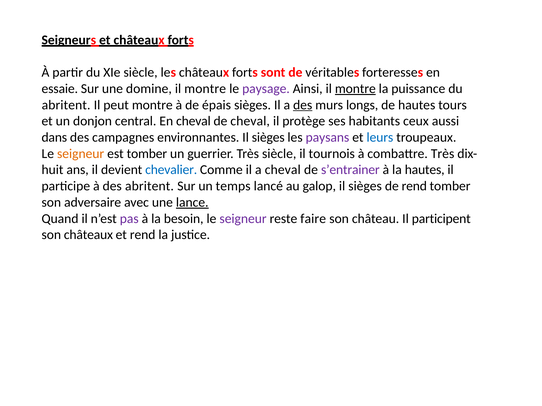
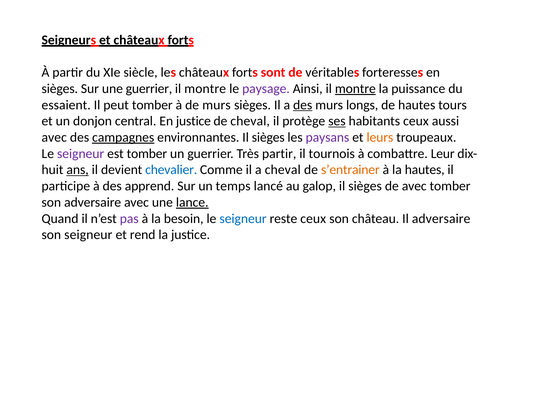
essaie: essaie -> sièges (60, 89)
une domine: domine -> guerrier (149, 89)
abritent: abritent -> essaient (66, 105)
peut montre: montre -> tomber (152, 105)
de épais: épais -> murs (216, 105)
En cheval: cheval -> justice (193, 121)
ses underline: none -> present (337, 121)
dans: dans -> avec (54, 138)
campagnes underline: none -> present (123, 138)
leurs colour: blue -> orange (380, 138)
seigneur colour: orange -> purple (81, 154)
Très siècle: siècle -> partir (279, 154)
combattre Très: Très -> Leur (443, 154)
ans underline: none -> present (78, 170)
s’entrainer colour: purple -> orange (350, 170)
des abritent: abritent -> apprend (150, 186)
de rend: rend -> avec (414, 186)
seigneur colour: purple -> blue (243, 219)
reste faire: faire -> ceux (313, 219)
Il participent: participent -> adversaire (441, 219)
son châteaux: châteaux -> seigneur (88, 235)
